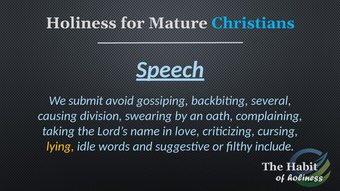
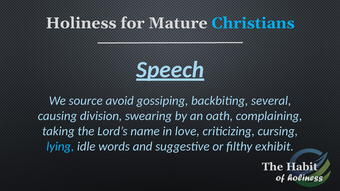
submit: submit -> source (86, 101)
lying colour: yellow -> light blue (60, 147)
include: include -> exhibit (274, 147)
